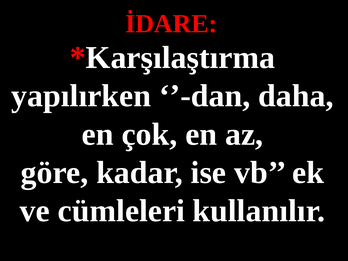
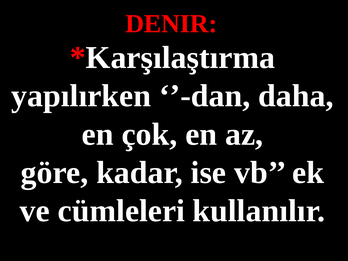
İDARE: İDARE -> DENIR (171, 24)
